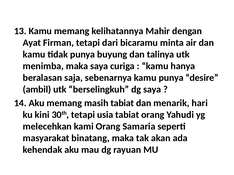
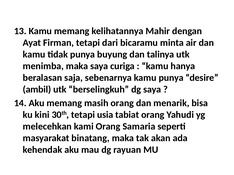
masih tabiat: tabiat -> orang (122, 103)
hari: hari -> bisa (200, 103)
